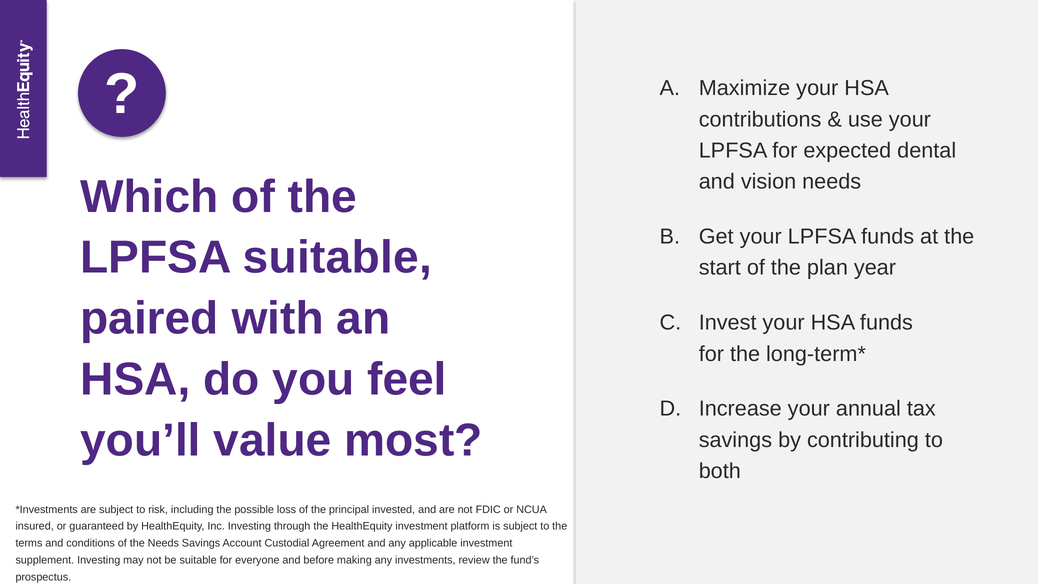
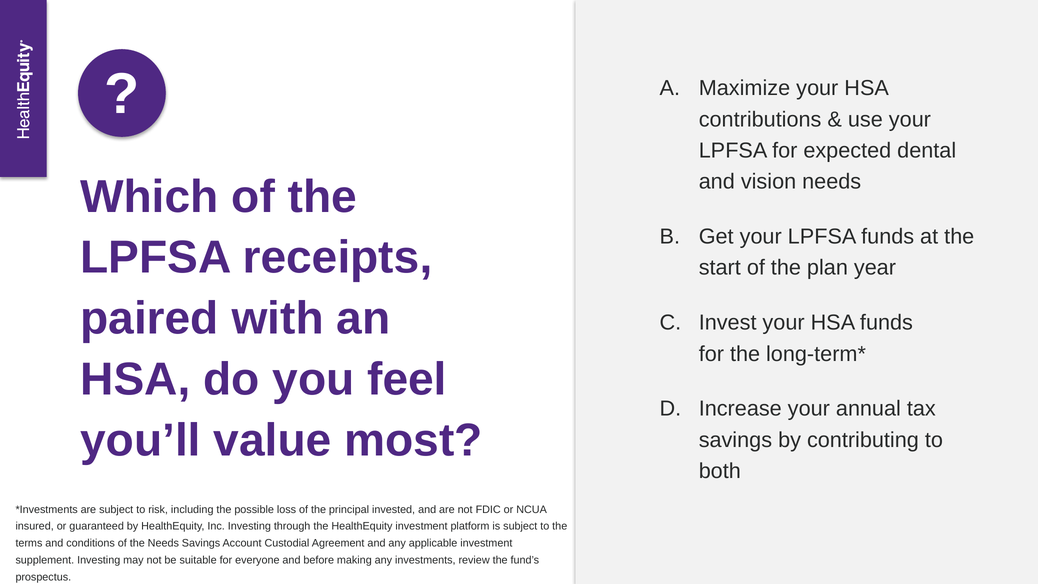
LPFSA suitable: suitable -> receipts (337, 258)
